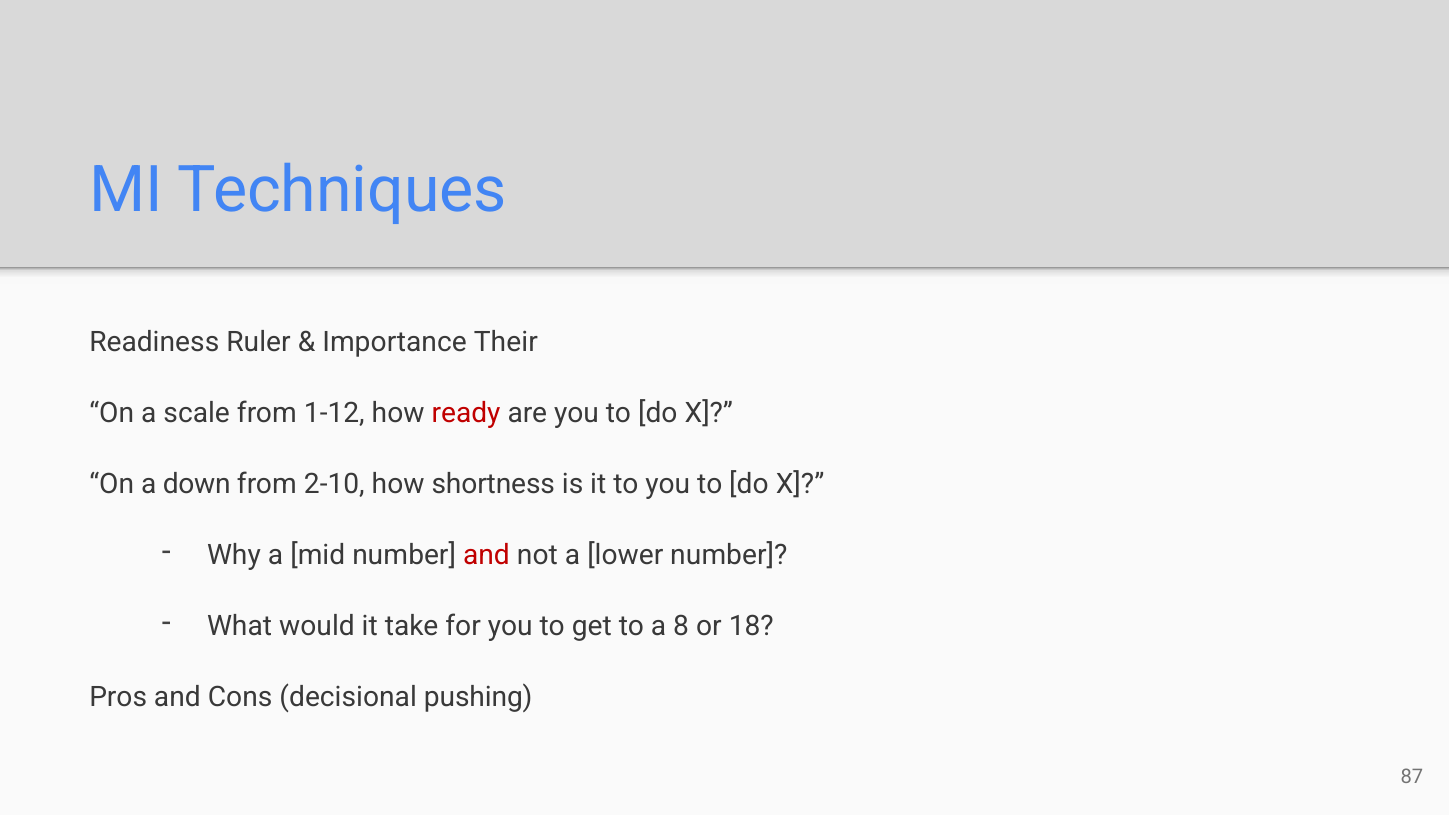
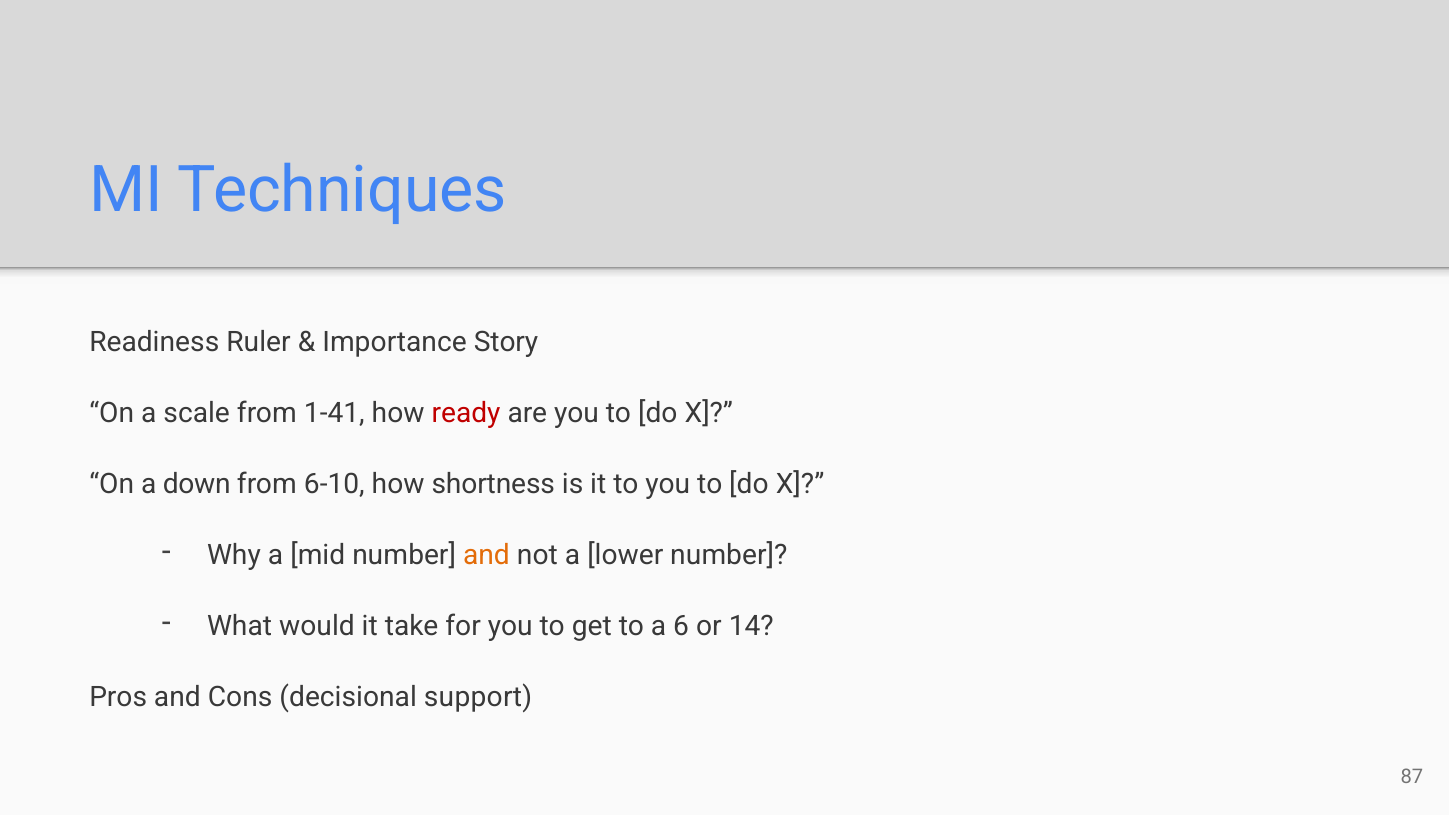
Their: Their -> Story (506, 343)
1-12: 1-12 -> 1-41 (334, 414)
2-10: 2-10 -> 6-10 (334, 485)
and colour: red -> orange (486, 556)
8: 8 -> 6 (681, 627)
18: 18 -> 14 (751, 627)
pushing: pushing -> support (478, 698)
